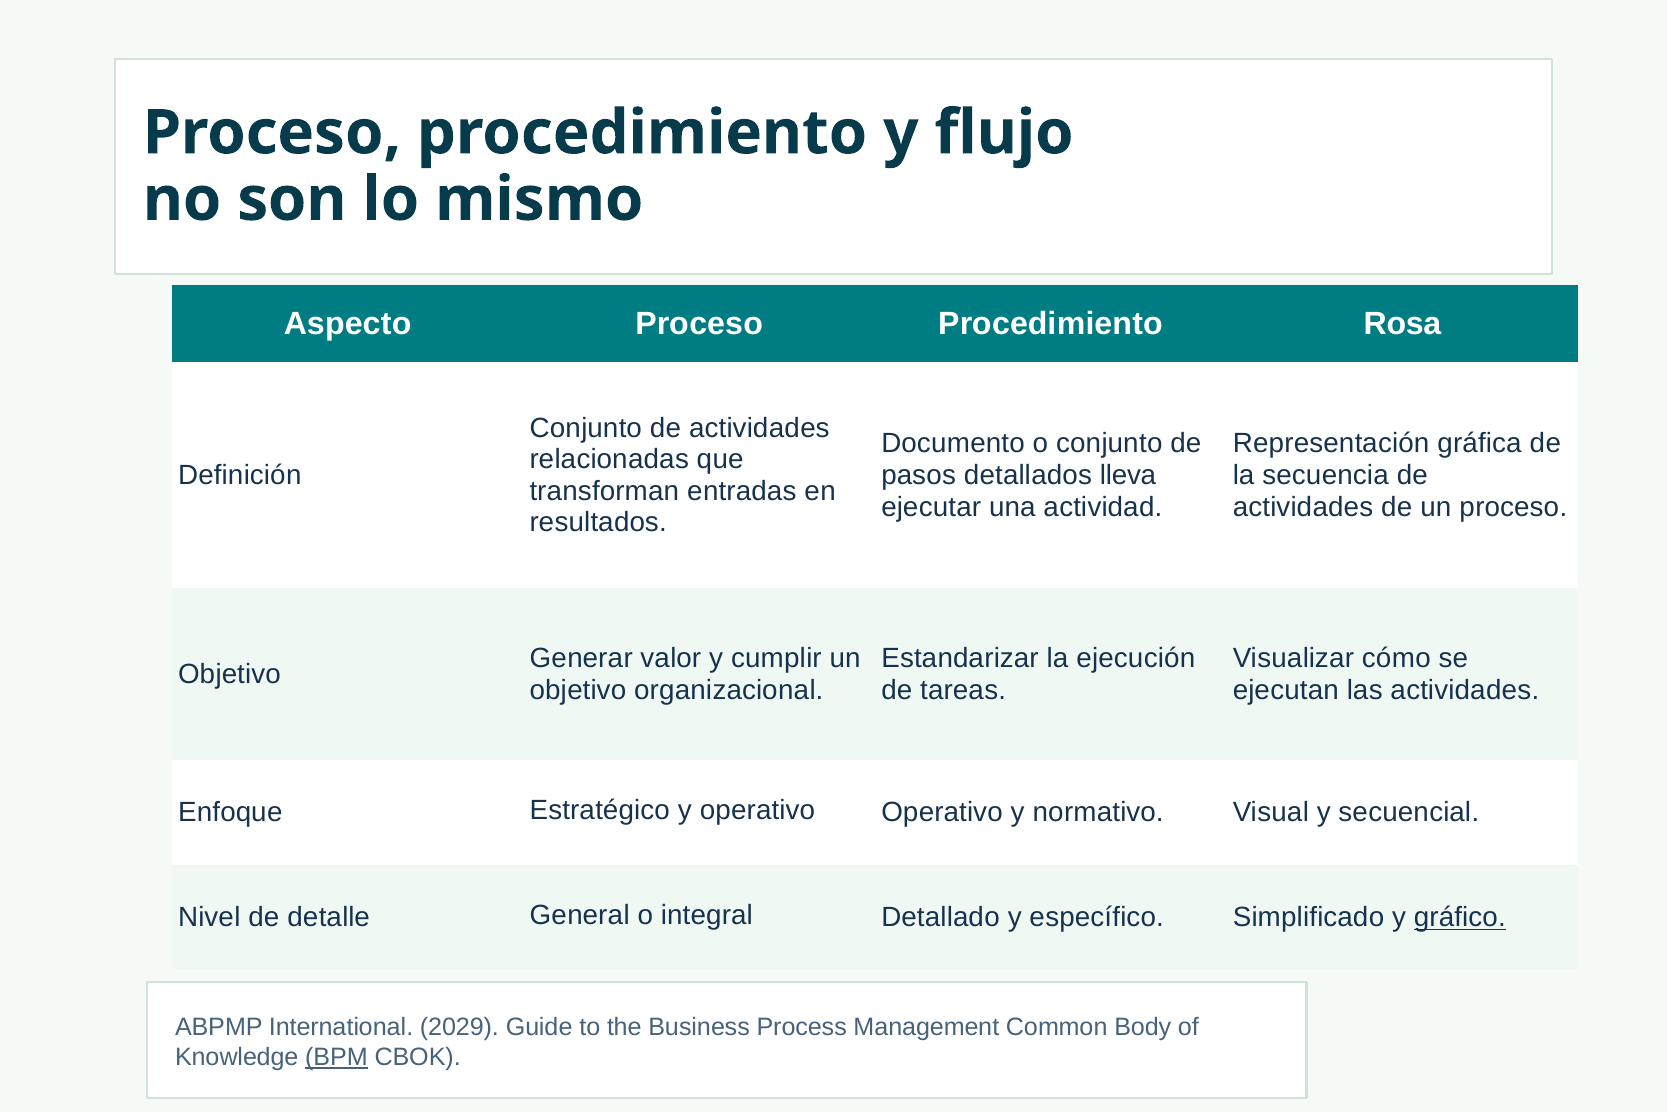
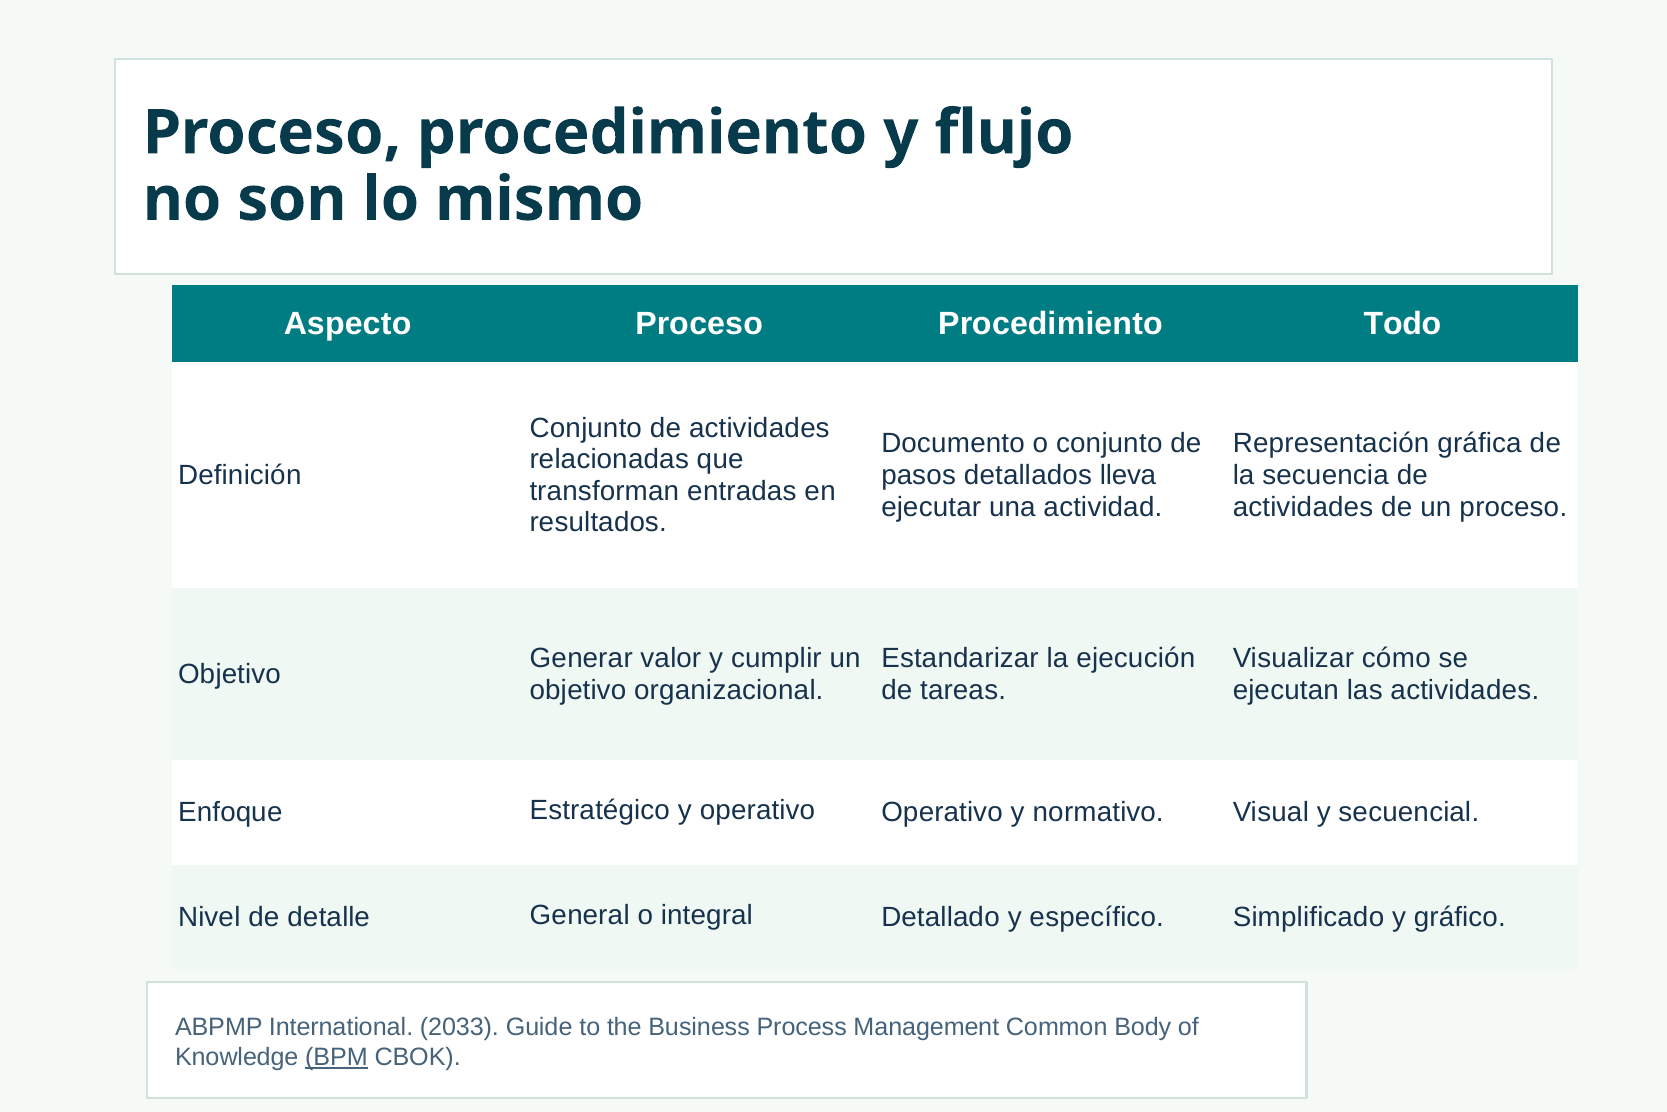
Rosa: Rosa -> Todo (1402, 324)
gráfico underline: present -> none (1460, 917)
2029: 2029 -> 2033 (459, 1026)
